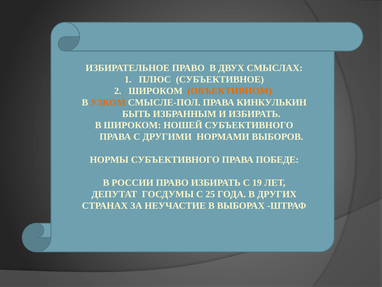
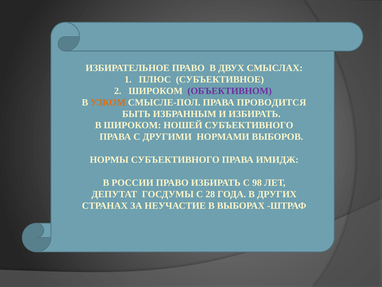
ОБЪЕКТИВНОМ colour: orange -> purple (230, 91)
КИНКУЛЬКИН: КИНКУЛЬКИН -> ПРОВОДИТСЯ (272, 102)
ПОБЕДЕ: ПОБЕДЕ -> ИМИДЖ (277, 159)
19: 19 -> 98 (257, 182)
25: 25 -> 28 (210, 194)
